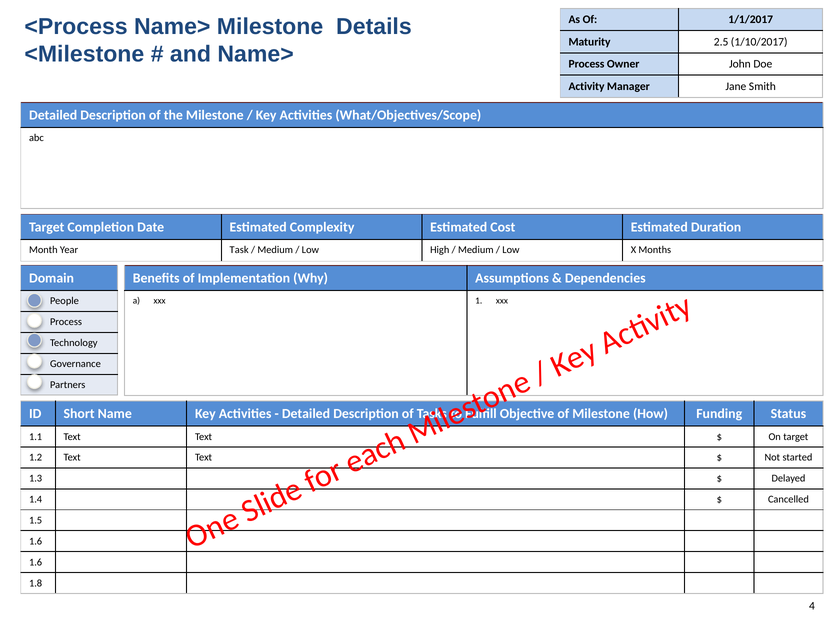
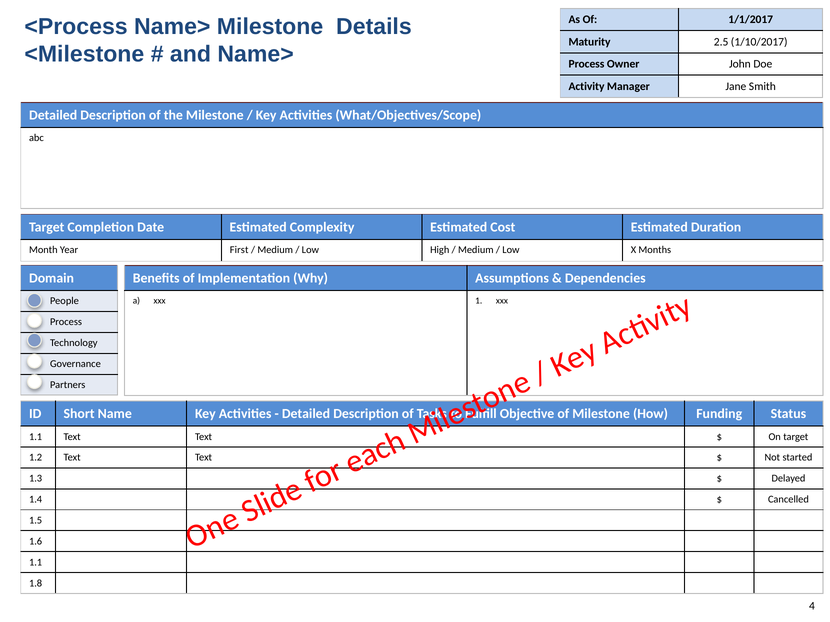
Task: Task -> First (239, 250)
1.6: 1.6 -> 1.1 (36, 563)
